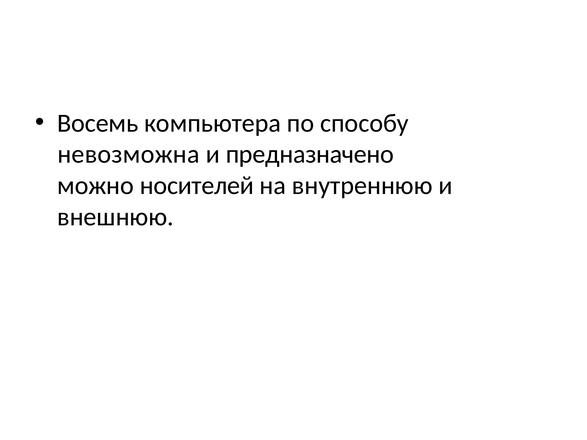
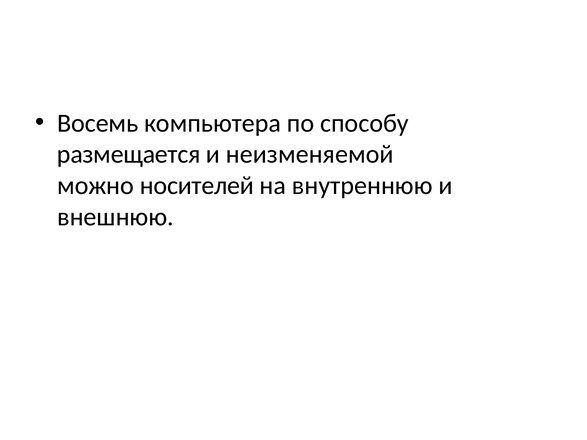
невозможна: невозможна -> размещается (129, 154)
предназначено: предназначено -> неизменяемой (310, 154)
